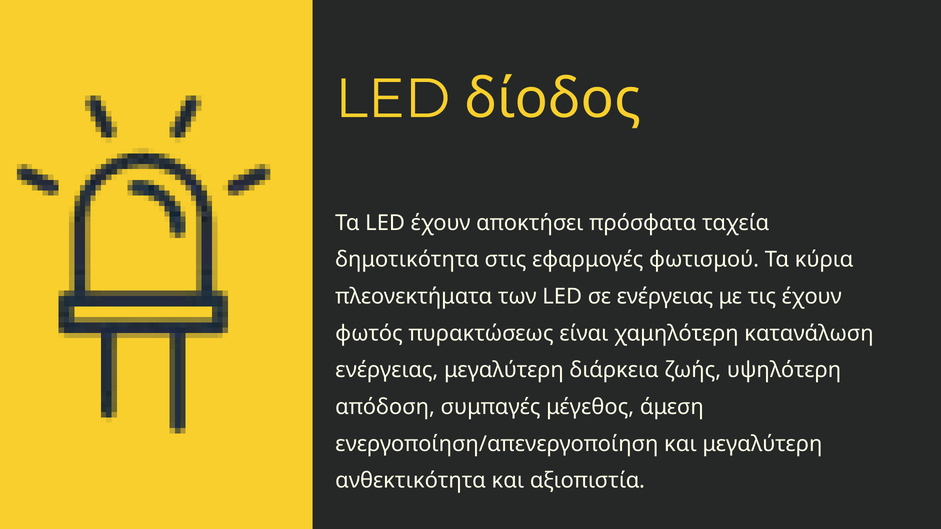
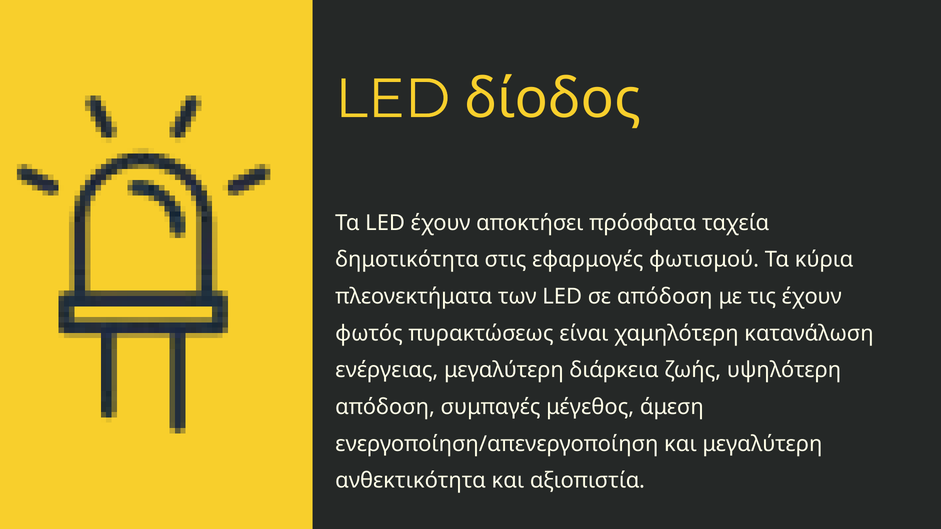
σε ενέργειας: ενέργειας -> απόδοση (665, 297)
